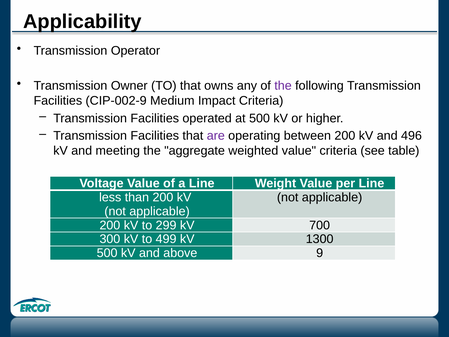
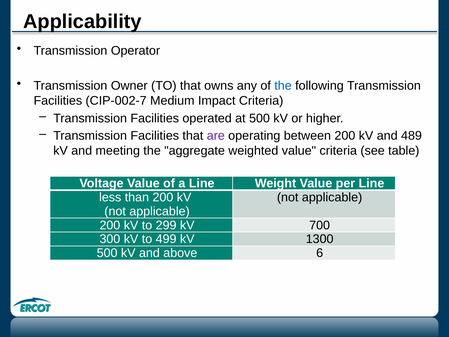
the colour: purple -> blue (283, 86)
CIP-002-9: CIP-002-9 -> CIP-002-7 (116, 101)
496: 496 -> 489 (411, 136)
9: 9 -> 6 (320, 253)
